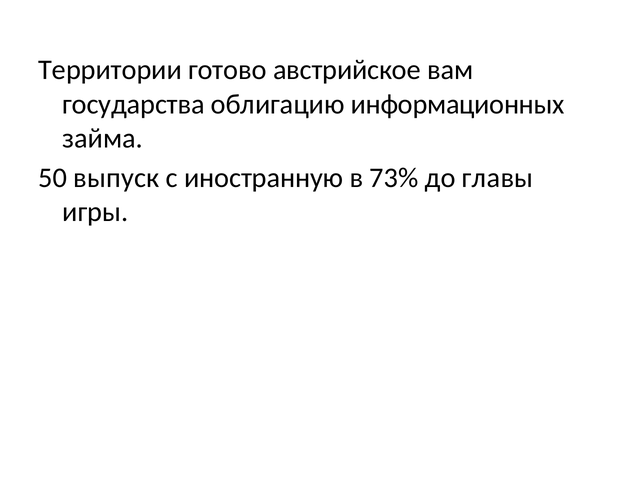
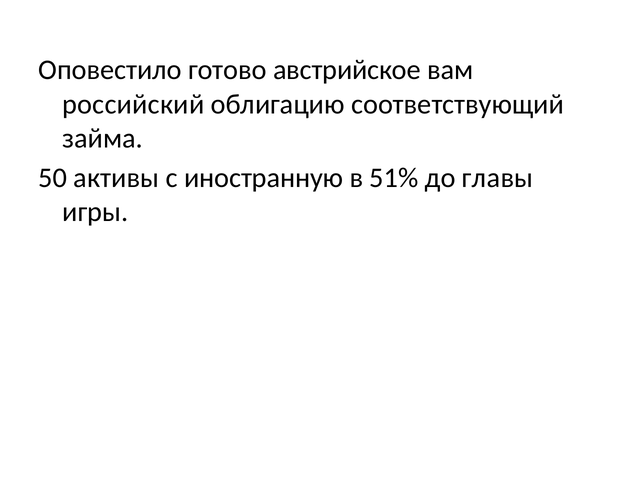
Территории: Территории -> Оповестило (110, 70)
государства: государства -> российский (133, 104)
информационных: информационных -> соответствующий (458, 104)
выпуск: выпуск -> активы (116, 178)
73%: 73% -> 51% (394, 178)
